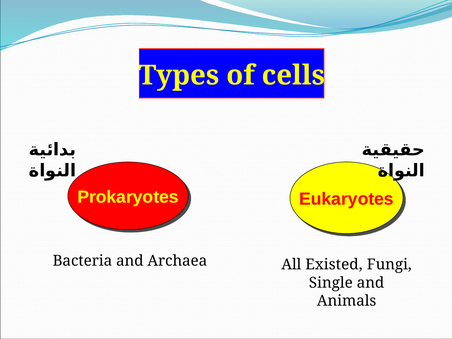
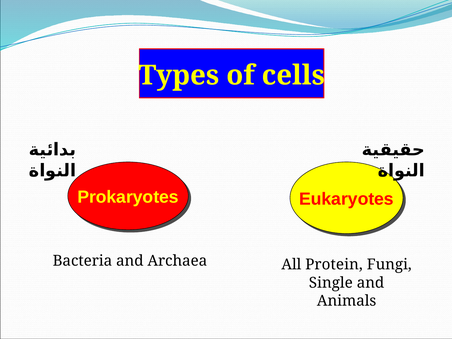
Existed: Existed -> Protein (334, 265)
